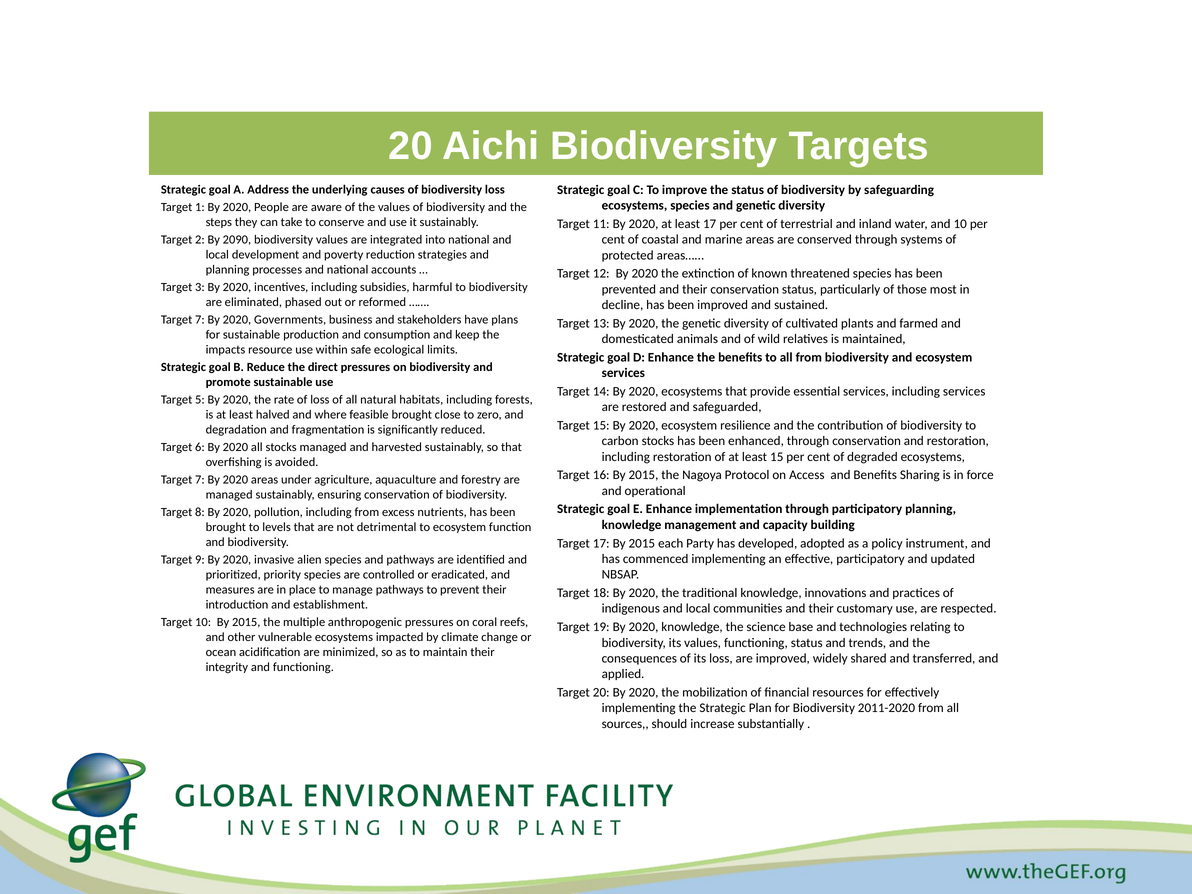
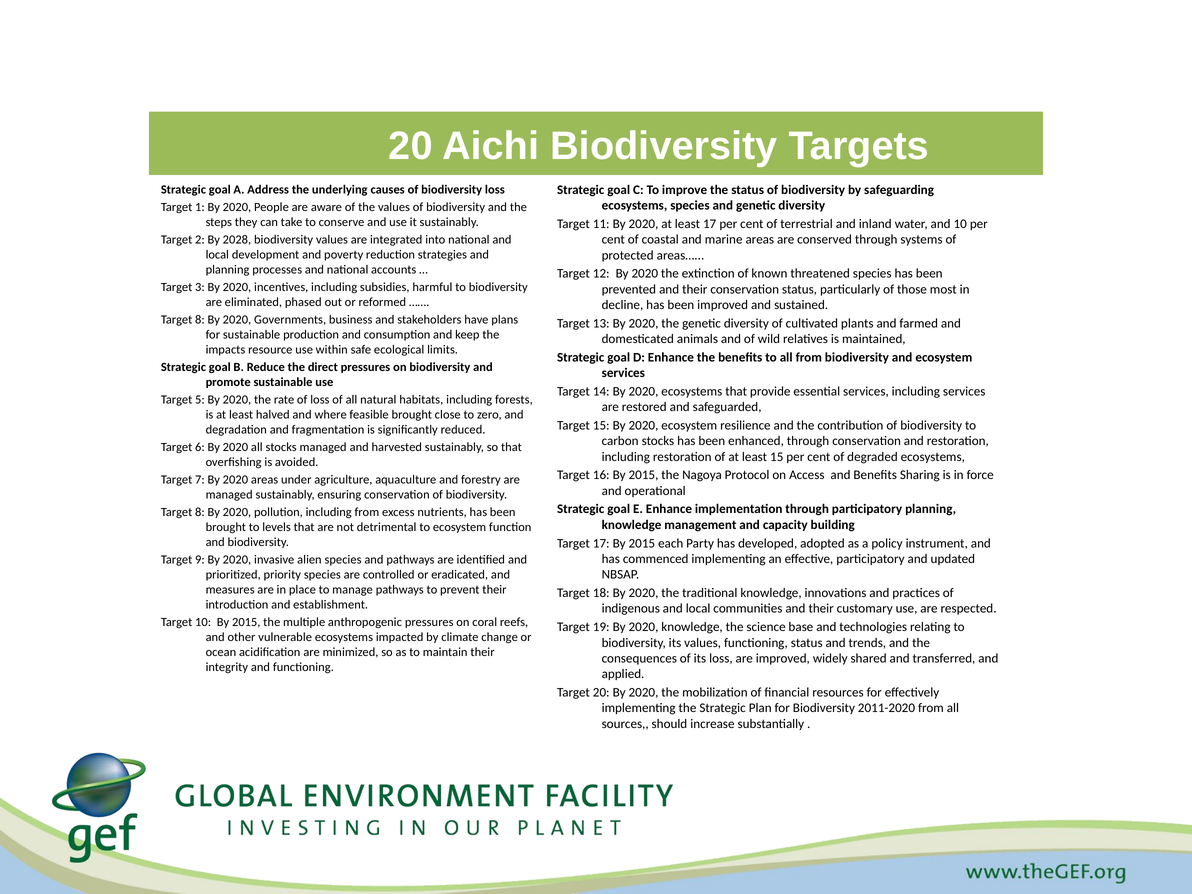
2090: 2090 -> 2028 (237, 240)
7: 7 -> 8 (200, 320)
